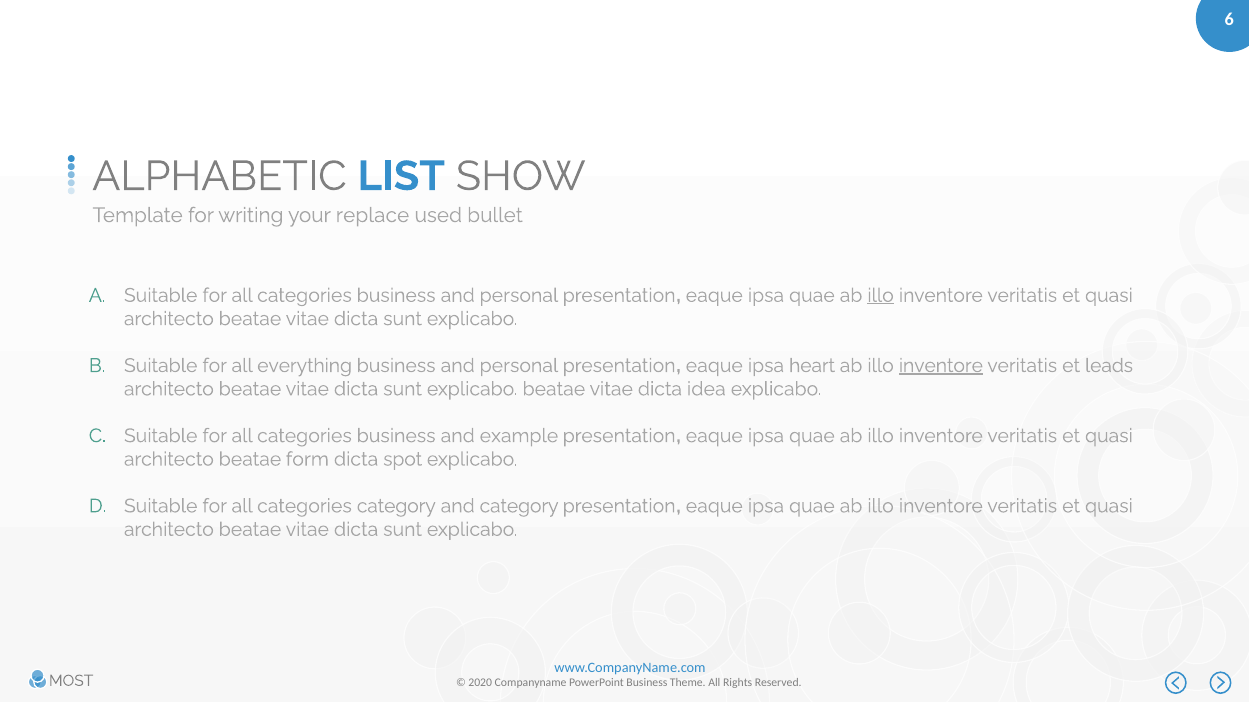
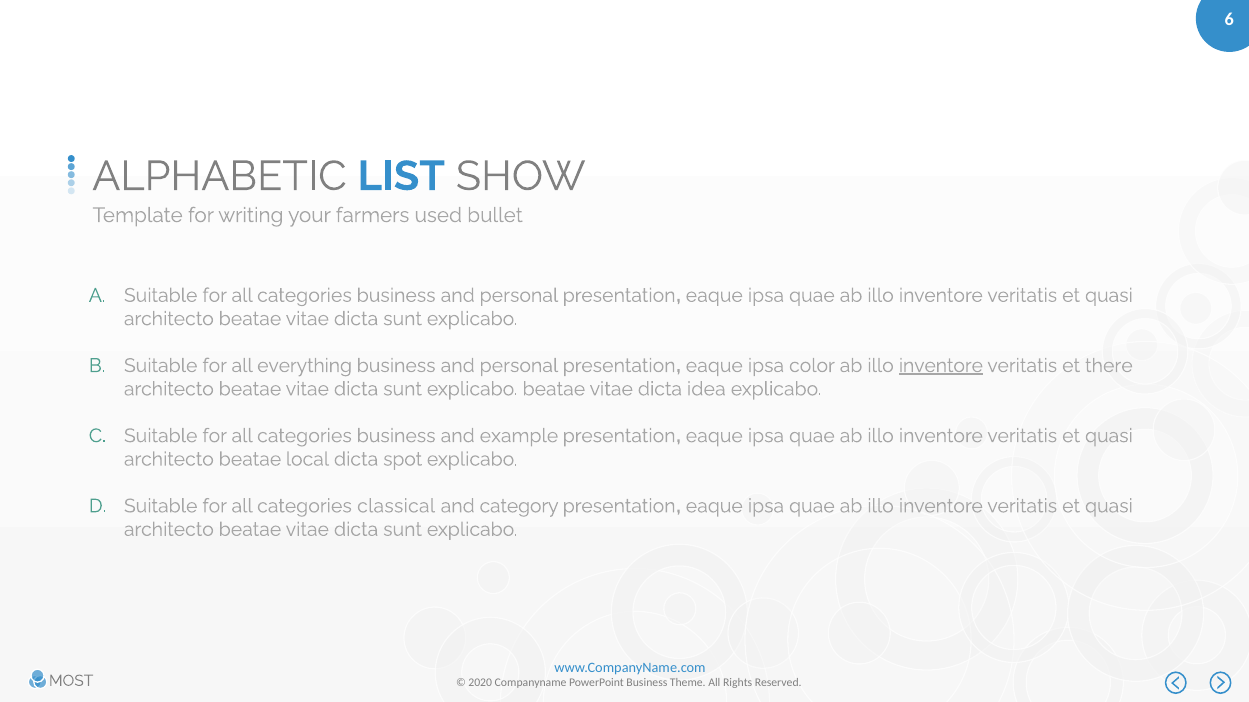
replace: replace -> farmers (373, 215)
illo underline: present -> none (881, 296)
heart: heart -> color (812, 366)
leads: leads -> there (1109, 366)
form: form -> local (307, 460)
categories category: category -> classical (396, 506)
